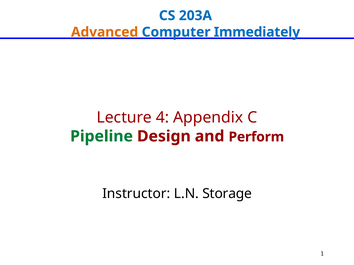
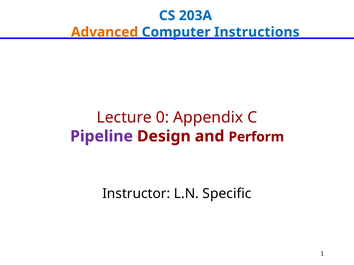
Immediately: Immediately -> Instructions (257, 32)
4: 4 -> 0 (162, 118)
Pipeline colour: green -> purple (102, 137)
Storage: Storage -> Specific (227, 194)
